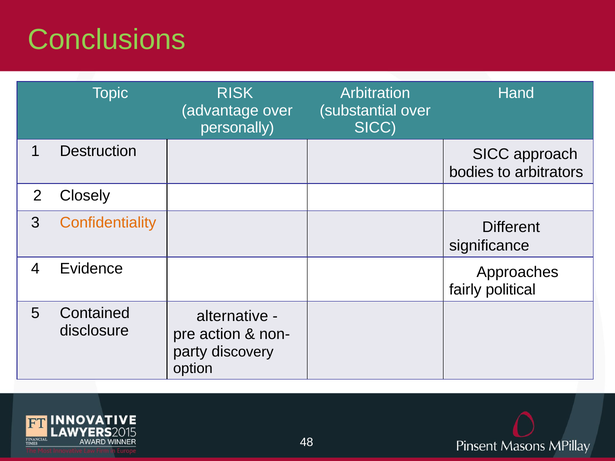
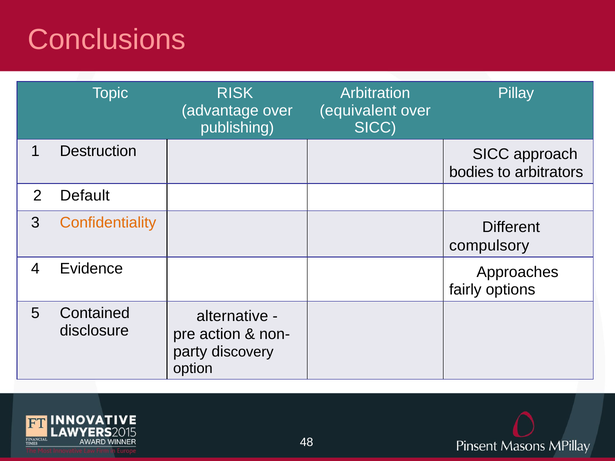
Conclusions colour: light green -> pink (107, 40)
Hand: Hand -> Pillay (516, 93)
substantial: substantial -> equivalent (358, 111)
personally: personally -> publishing (237, 128)
Closely: Closely -> Default (85, 196)
significance: significance -> compulsory (489, 246)
political: political -> options (511, 290)
